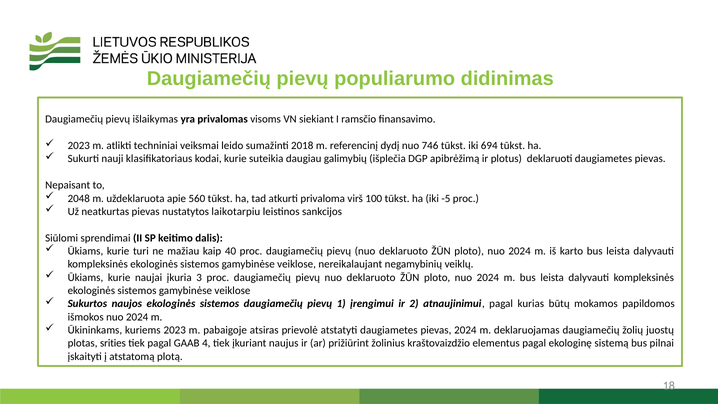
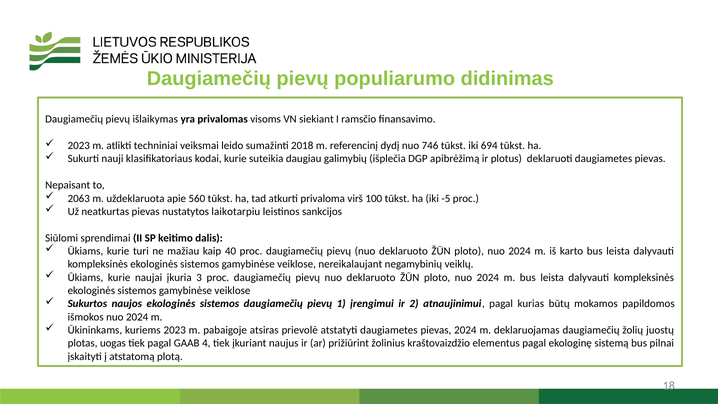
2048: 2048 -> 2063 (79, 198)
srities: srities -> uogas (113, 343)
